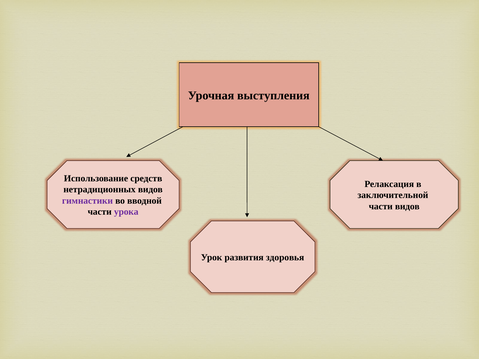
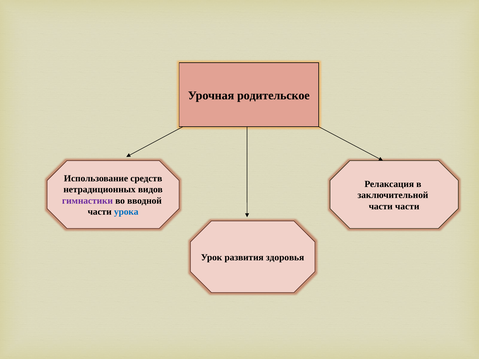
выступления: выступления -> родительское (273, 96)
части видов: видов -> части (407, 206)
урока colour: purple -> blue (126, 212)
